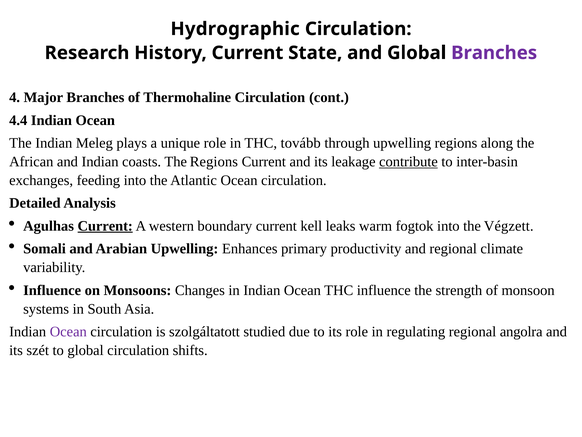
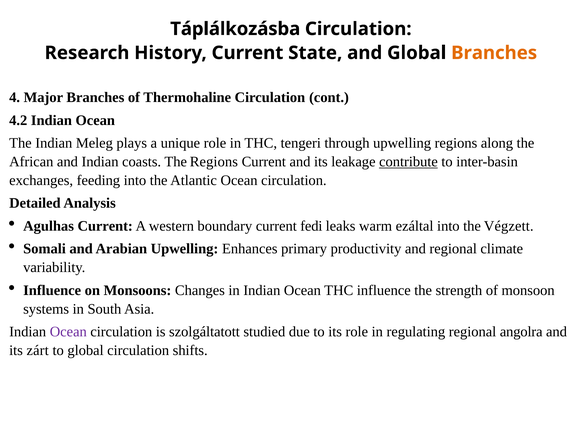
Hydrographic: Hydrographic -> Táplálkozásba (235, 29)
Branches colour: purple -> orange (494, 53)
4.4: 4.4 -> 4.2 (18, 120)
tovább: tovább -> tengeri (301, 143)
Current underline: present -> none (105, 226)
kell: kell -> fedi (311, 226)
fogtok: fogtok -> ezáltal (415, 226)
szét: szét -> zárt (38, 350)
